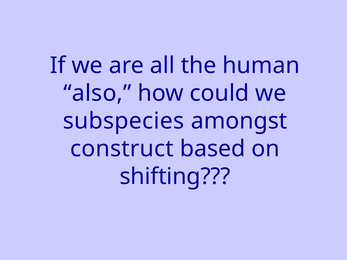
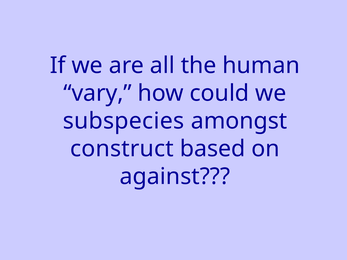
also: also -> vary (98, 93)
shifting: shifting -> against (175, 177)
